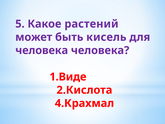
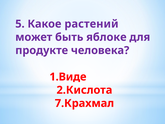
кисель: кисель -> яблоке (106, 37)
человека: человека -> продукте (42, 50)
4.Крахмал: 4.Крахмал -> 7.Крахмал (84, 103)
